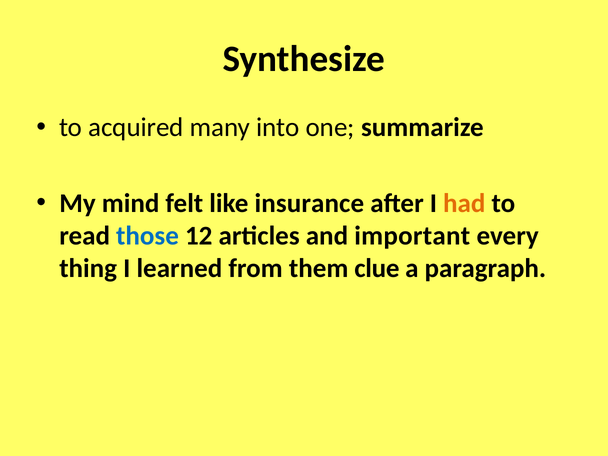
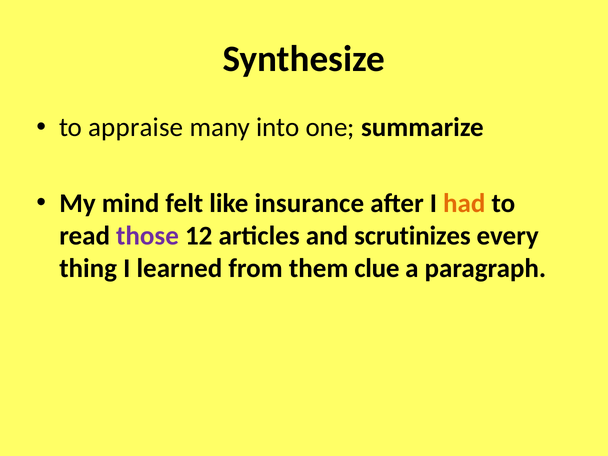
acquired: acquired -> appraise (136, 128)
those colour: blue -> purple (147, 236)
important: important -> scrutinizes (412, 236)
